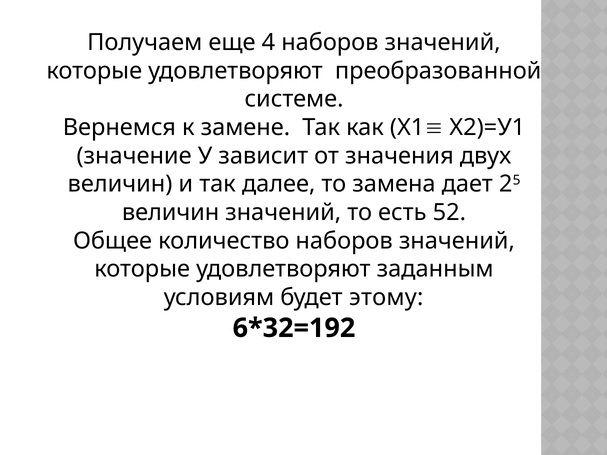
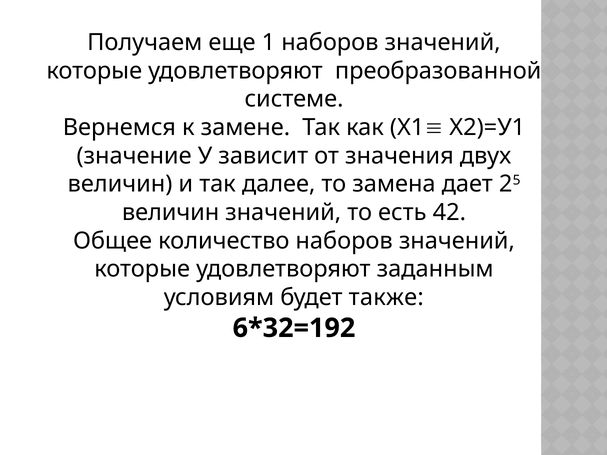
4: 4 -> 1 (268, 43)
52: 52 -> 42 (449, 213)
этому: этому -> также (386, 298)
